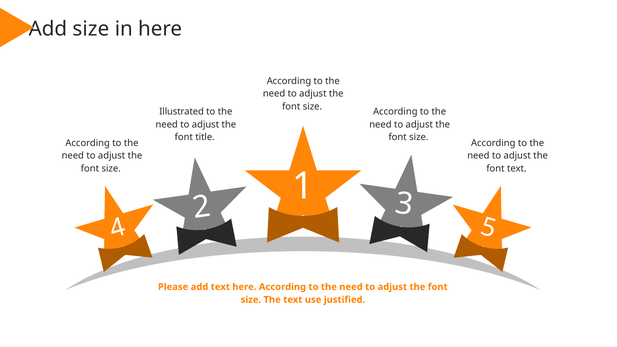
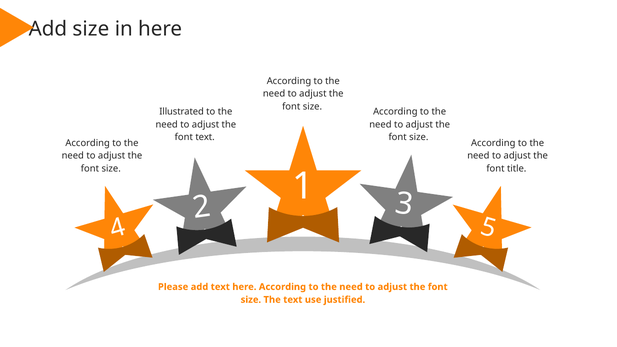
font title: title -> text (205, 137)
font text: text -> title (517, 169)
